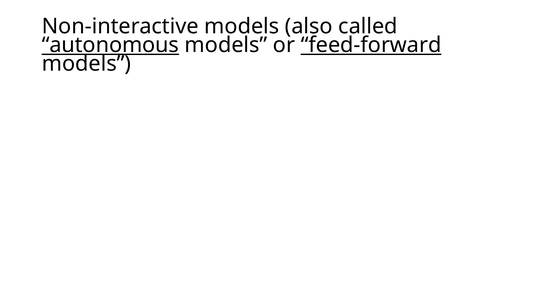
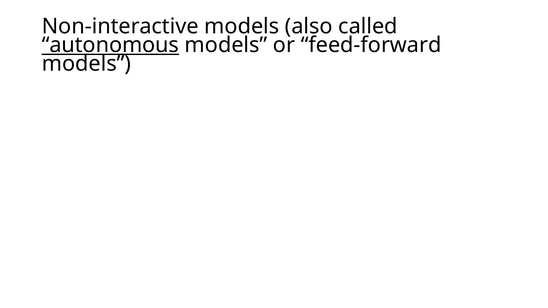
feed-forward underline: present -> none (371, 45)
